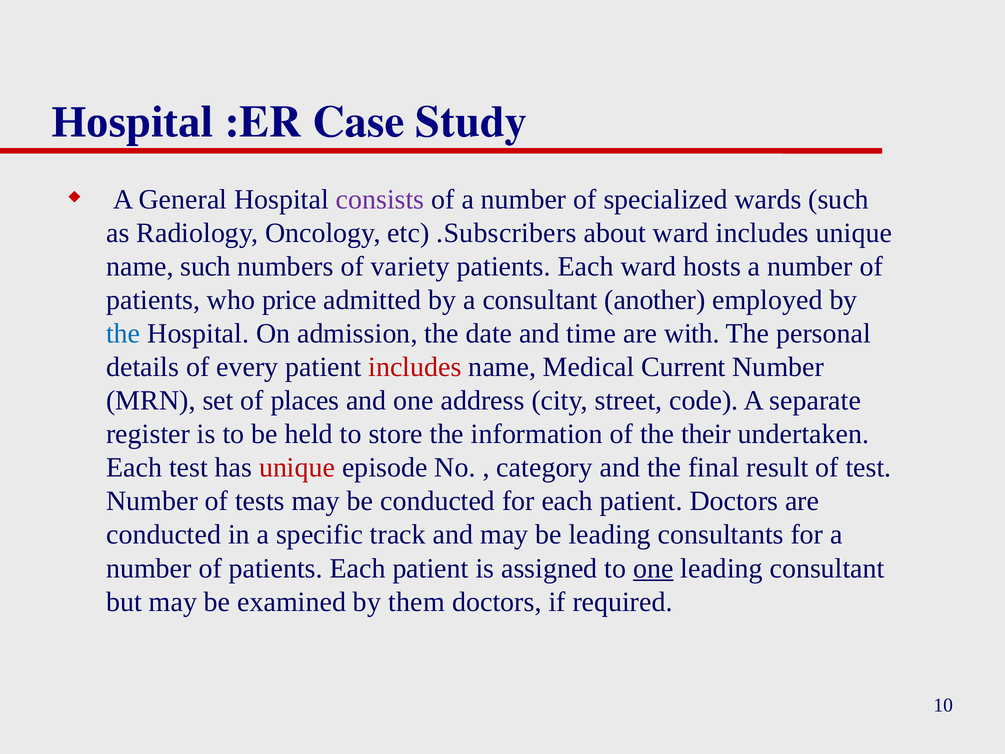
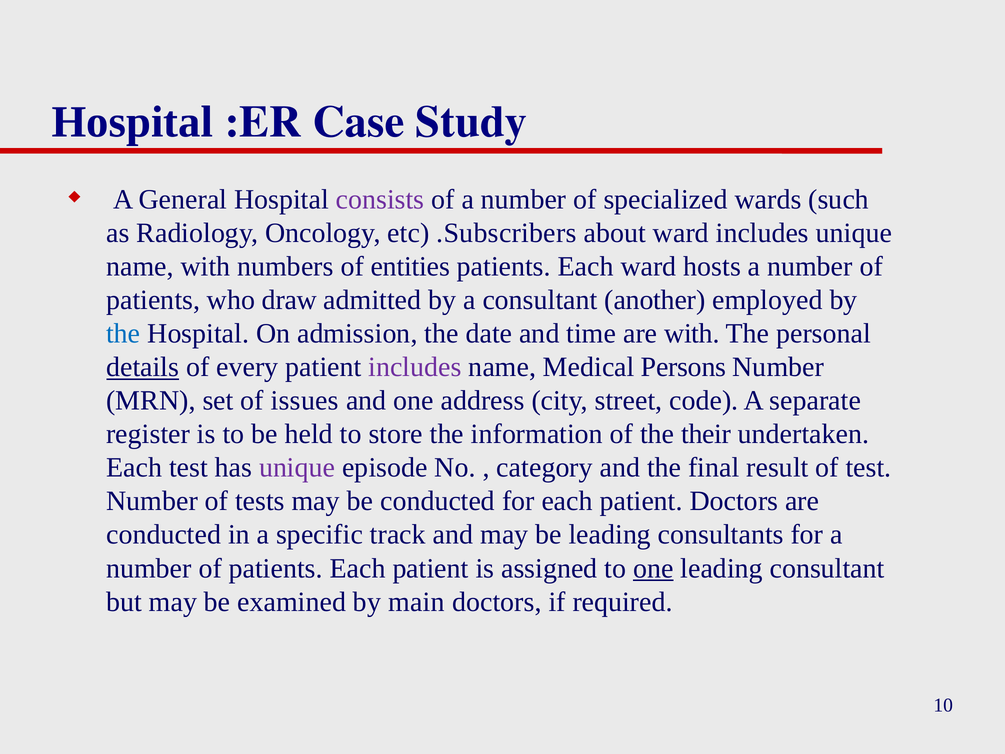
name such: such -> with (206, 266)
variety: variety -> entities (410, 266)
price: price -> draw (289, 300)
details underline: none -> present (143, 367)
includes colour: red -> purple (415, 367)
Current: Current -> Persons (684, 367)
places: places -> issues (305, 401)
unique colour: red -> purple (297, 468)
them: them -> main (416, 602)
